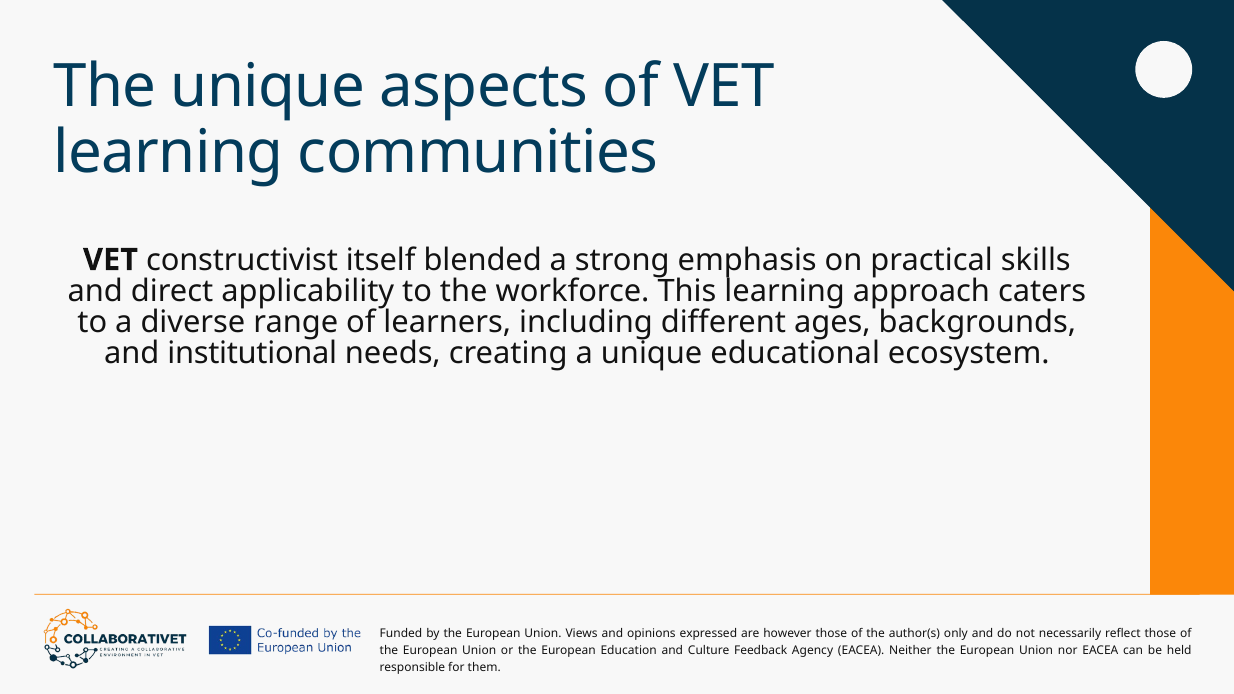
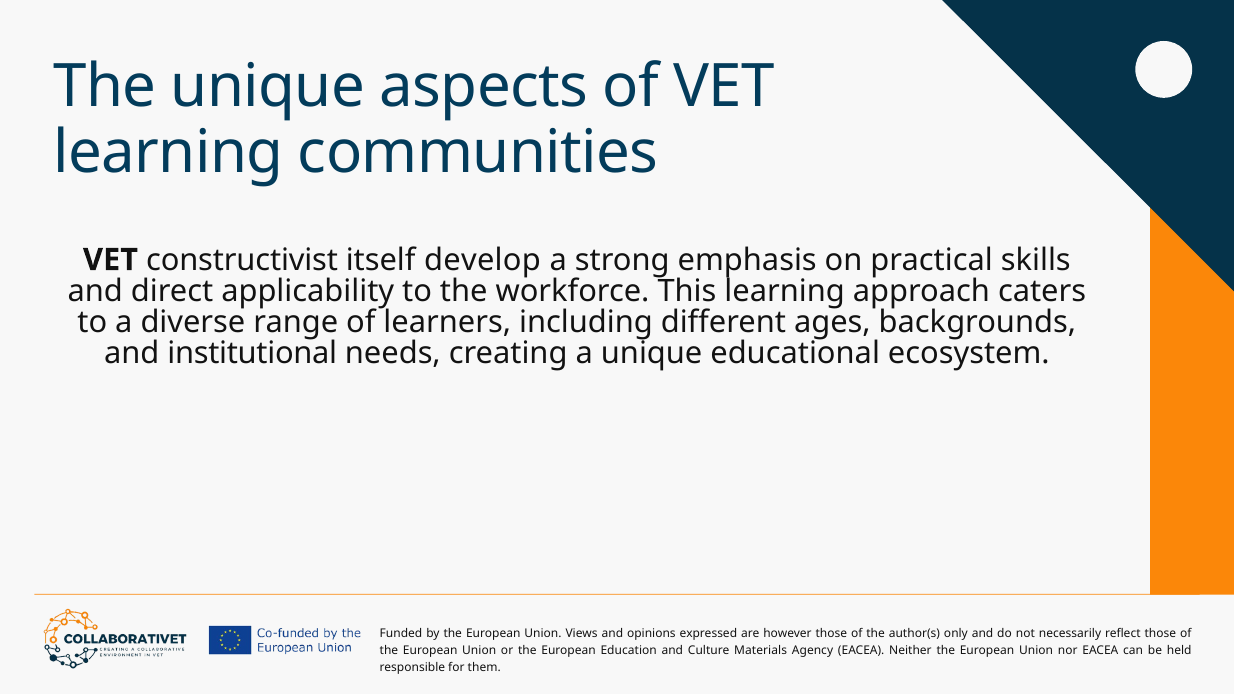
blended: blended -> develop (482, 260)
Feedback: Feedback -> Materials (761, 651)
